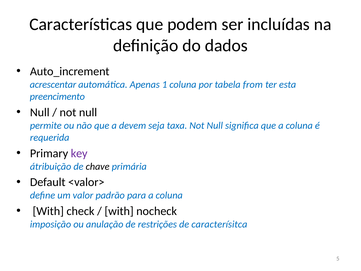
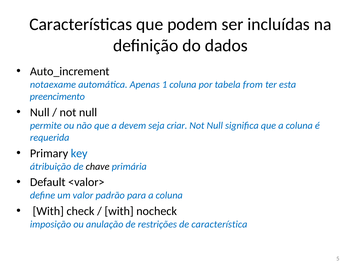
acrescentar: acrescentar -> notaexame (53, 84)
taxa: taxa -> criar (177, 125)
key colour: purple -> blue (79, 153)
caracterísitca: caracterísitca -> característica (219, 224)
